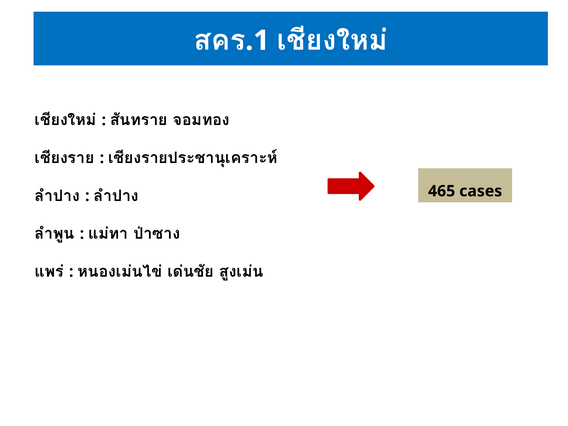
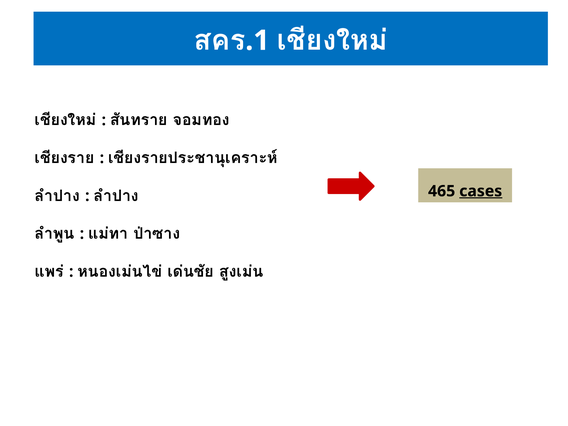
cases underline: none -> present (481, 191)
